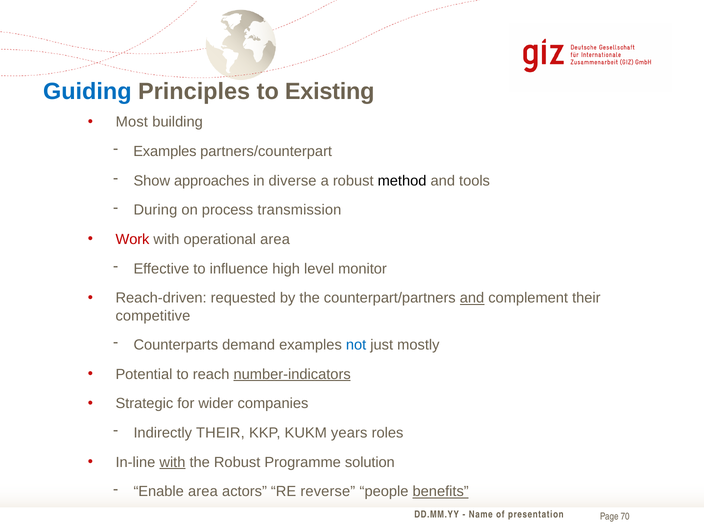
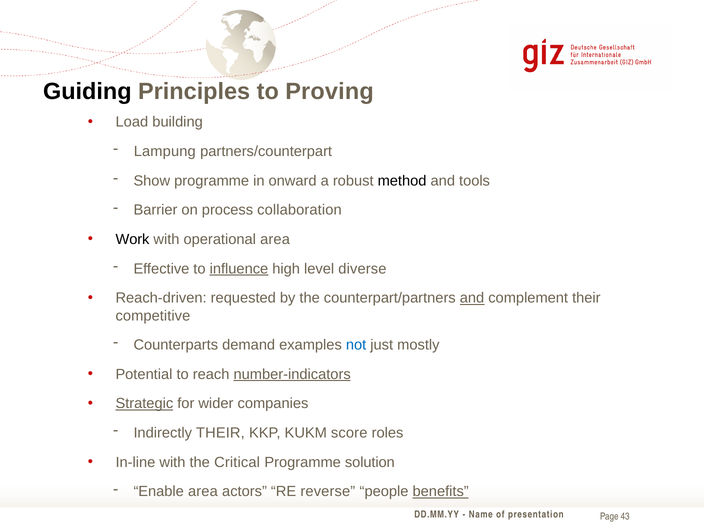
Guiding colour: blue -> black (87, 92)
Existing: Existing -> Proving (330, 92)
Most: Most -> Load (132, 122)
Examples: Examples -> Lampung (165, 151)
Show approaches: approaches -> programme (212, 181)
diverse: diverse -> onward (293, 181)
During: During -> Barrier (155, 210)
transmission: transmission -> collaboration (299, 210)
Work colour: red -> black (132, 239)
influence underline: none -> present (239, 269)
monitor: monitor -> diverse (362, 269)
Strategic underline: none -> present (144, 404)
years: years -> score (349, 433)
with underline: present -> none (172, 462)
the Robust: Robust -> Critical (237, 462)
70: 70 -> 43 (625, 517)
